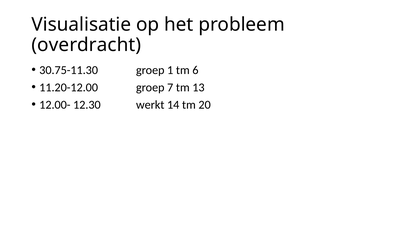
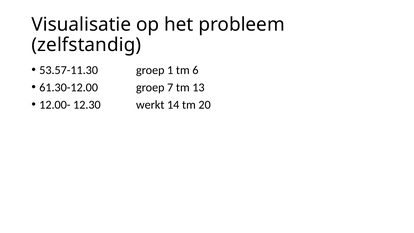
overdracht: overdracht -> zelfstandig (86, 45)
30.75-11.30: 30.75-11.30 -> 53.57-11.30 (69, 70)
11.20-12.00: 11.20-12.00 -> 61.30-12.00 (69, 87)
